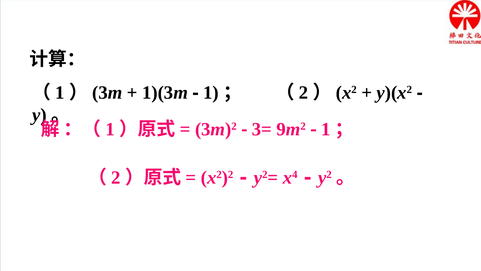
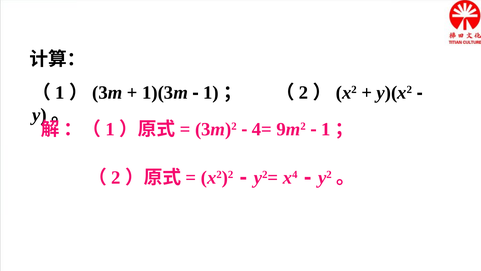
3=: 3= -> 4= (262, 129)
